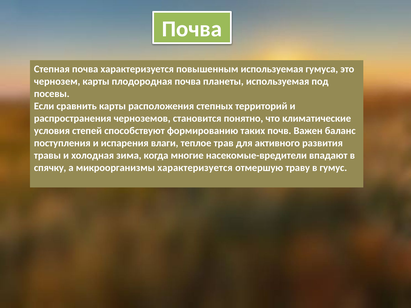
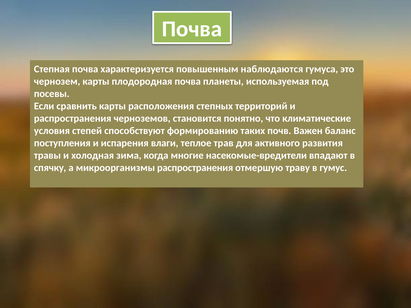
повышенным используемая: используемая -> наблюдаются (272, 69)
микроорганизмы характеризуется: характеризуется -> распространения (195, 168)
